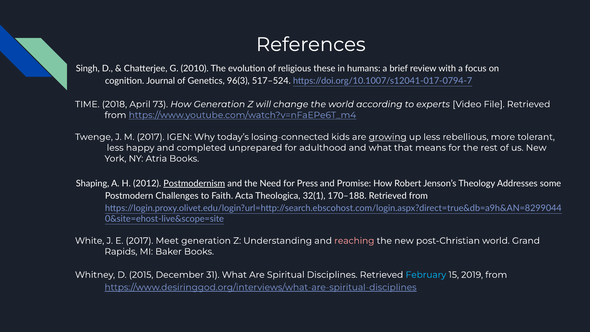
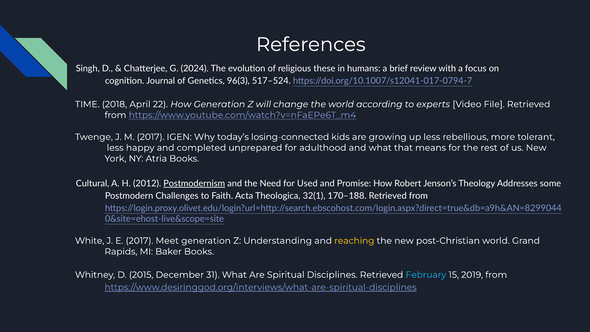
2010: 2010 -> 2024 (195, 68)
73: 73 -> 22 (160, 104)
growing underline: present -> none (388, 137)
Shaping: Shaping -> Cultural (93, 183)
Press: Press -> Used (307, 183)
reaching colour: pink -> yellow (354, 241)
